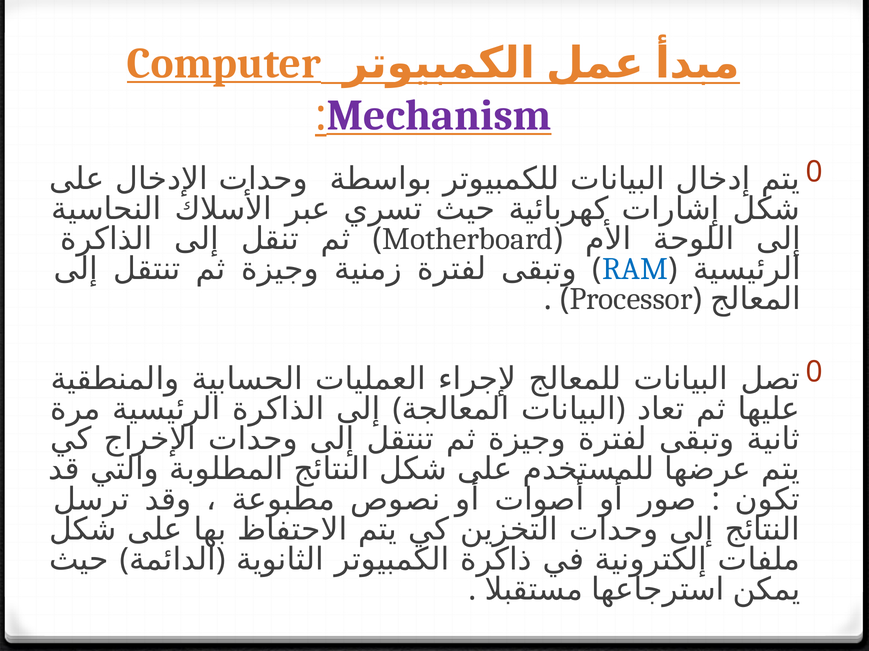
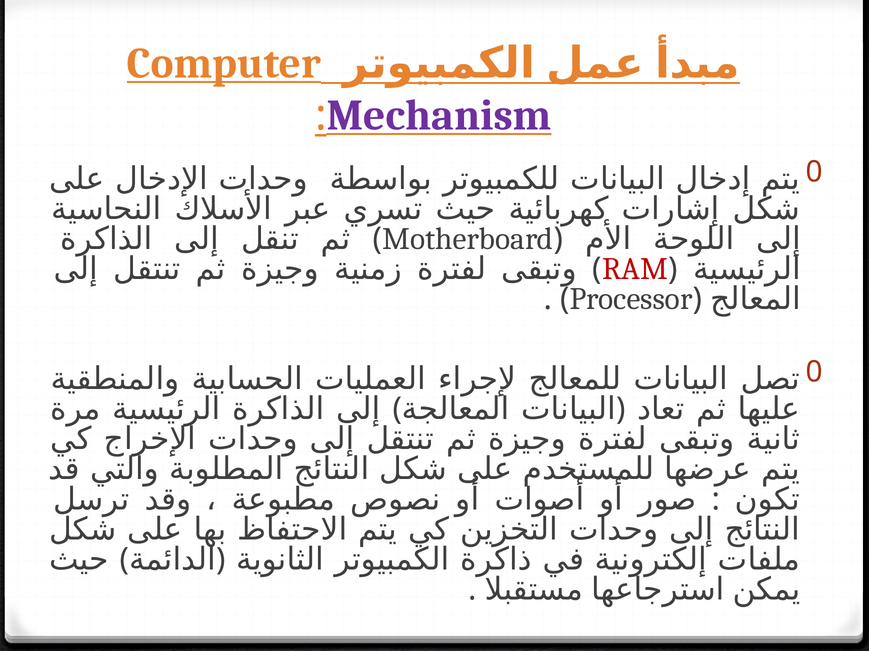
RAM colour: blue -> red (635, 269)
